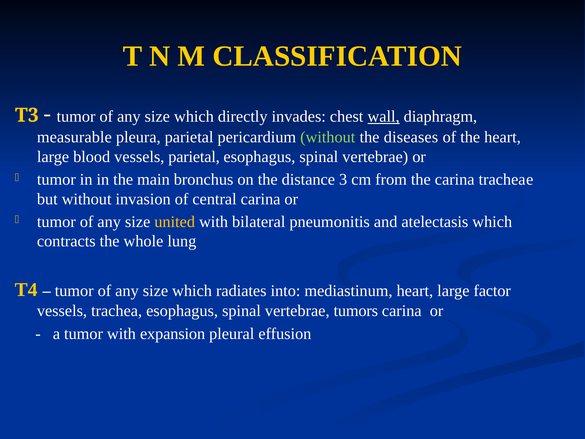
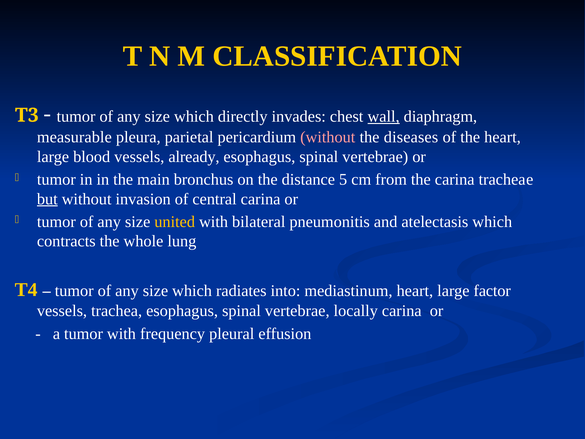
without colour: light green -> pink (328, 137)
vessels parietal: parietal -> already (194, 157)
3: 3 -> 5 (343, 179)
but underline: none -> present (47, 199)
tumors: tumors -> locally (356, 311)
expansion: expansion -> frequency (173, 333)
